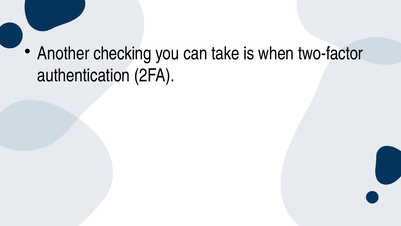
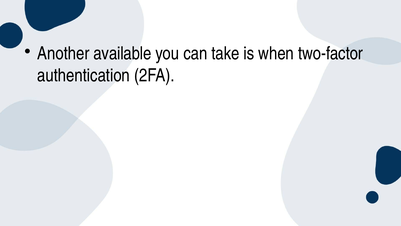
checking: checking -> available (122, 54)
